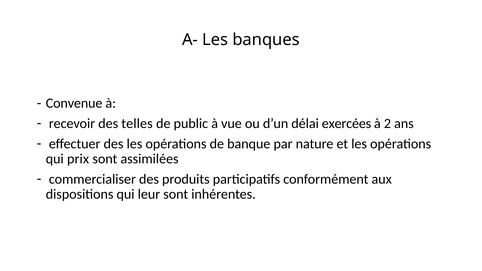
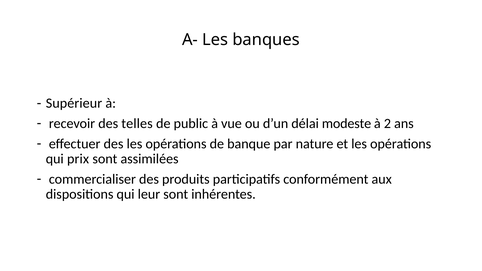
Convenue: Convenue -> Supérieur (74, 103)
exercées: exercées -> modeste (347, 124)
